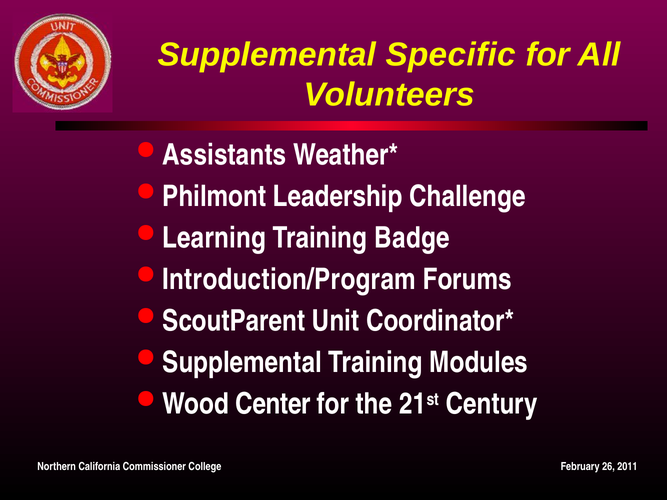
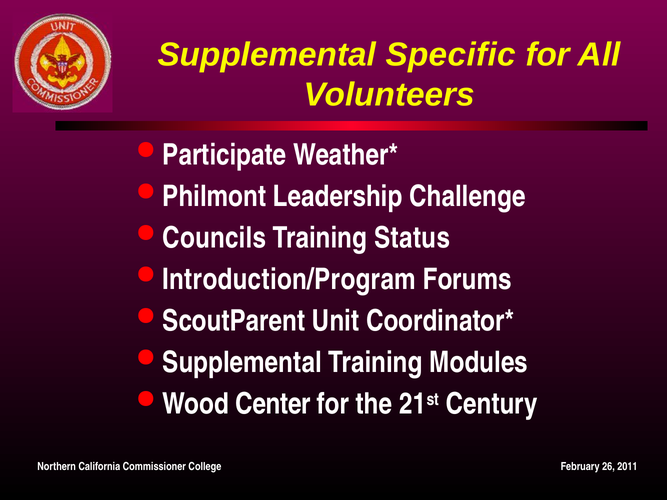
Assistants: Assistants -> Participate (224, 155)
Learning: Learning -> Councils (214, 238)
Badge: Badge -> Status (412, 238)
